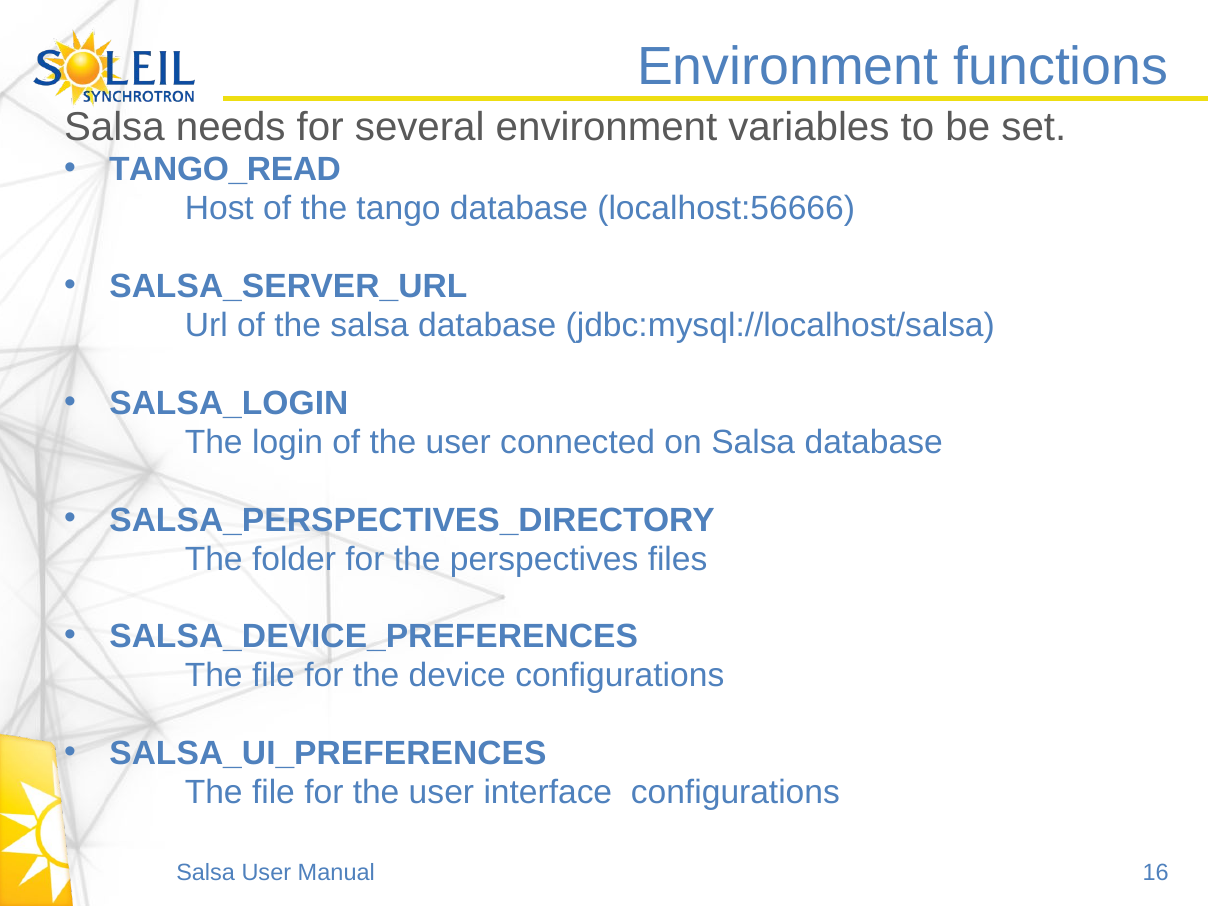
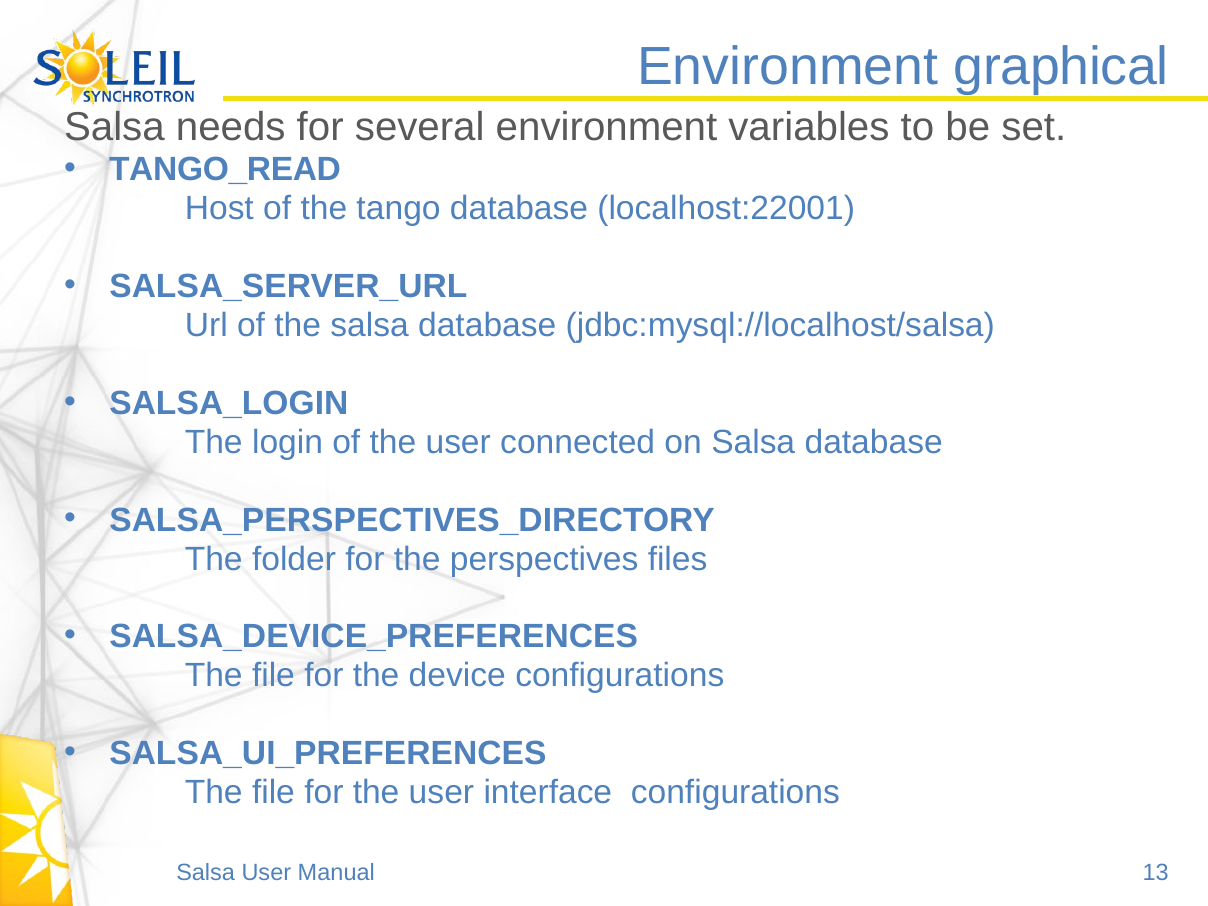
functions: functions -> graphical (1061, 67)
localhost:56666: localhost:56666 -> localhost:22001 (726, 208)
16: 16 -> 13 (1156, 872)
